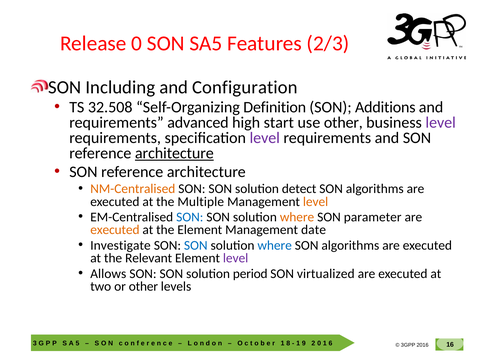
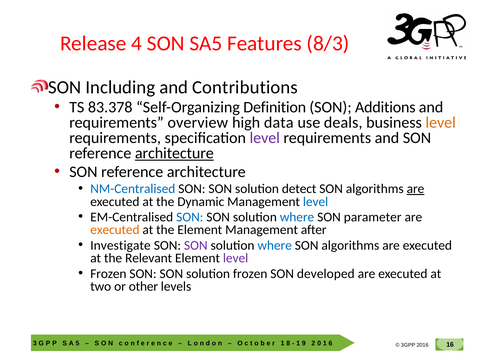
Release 0: 0 -> 4 (137, 43)
2/3: 2/3 -> 8/3 (328, 43)
Configuration: Configuration -> Contributions (245, 87)
32.508: 32.508 -> 83.378 (110, 107)
advanced: advanced -> overview (198, 123)
start: start -> data (279, 123)
use other: other -> deals (343, 123)
level colour: purple -> orange (441, 123)
NM-Centralised colour: orange -> blue (133, 189)
are underline: none -> present (415, 189)
Multiple: Multiple -> Dynamic (201, 202)
level colour: orange -> blue (316, 202)
where colour: orange -> blue (297, 217)
date: date -> after (314, 230)
SON colour: blue -> purple (196, 245)
Allows: Allows -> Frozen (108, 274)
solution period: period -> frozen (250, 274)
virtualized: virtualized -> developed (326, 274)
